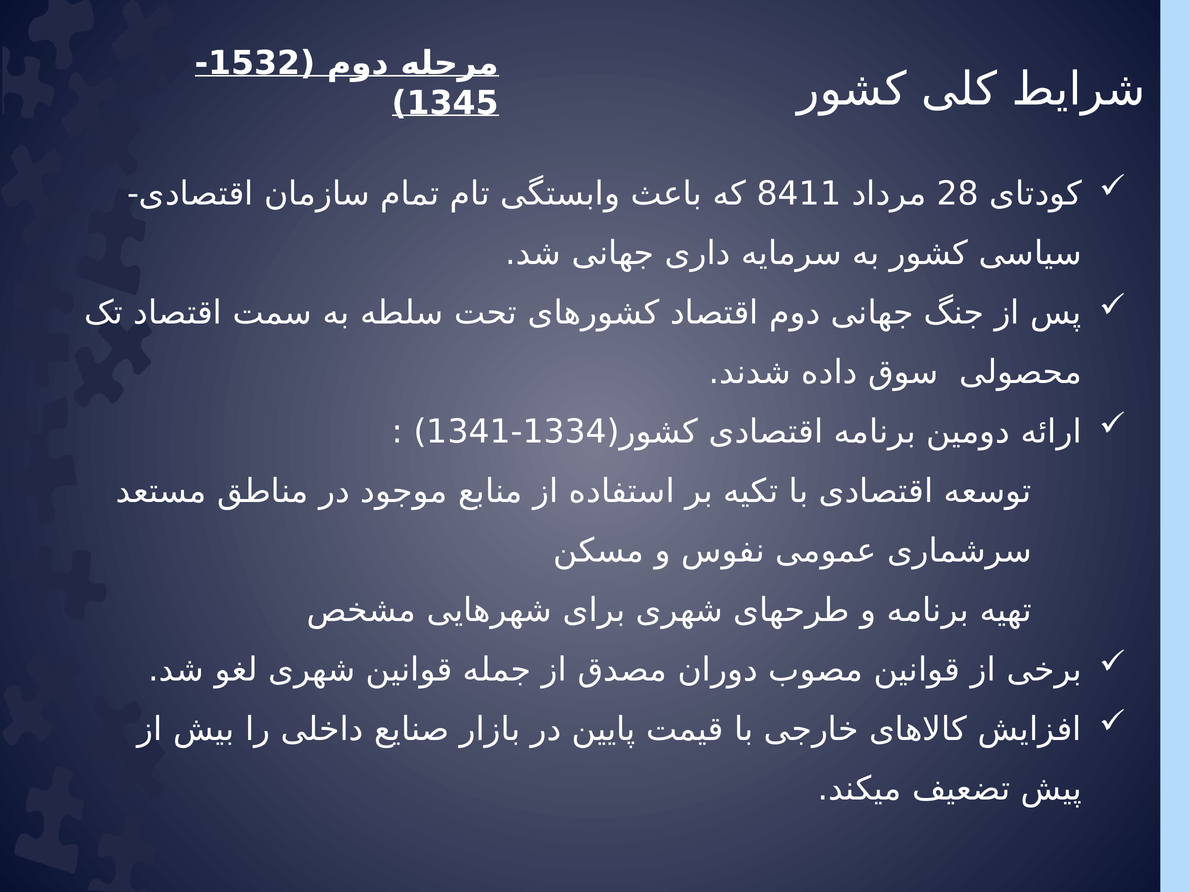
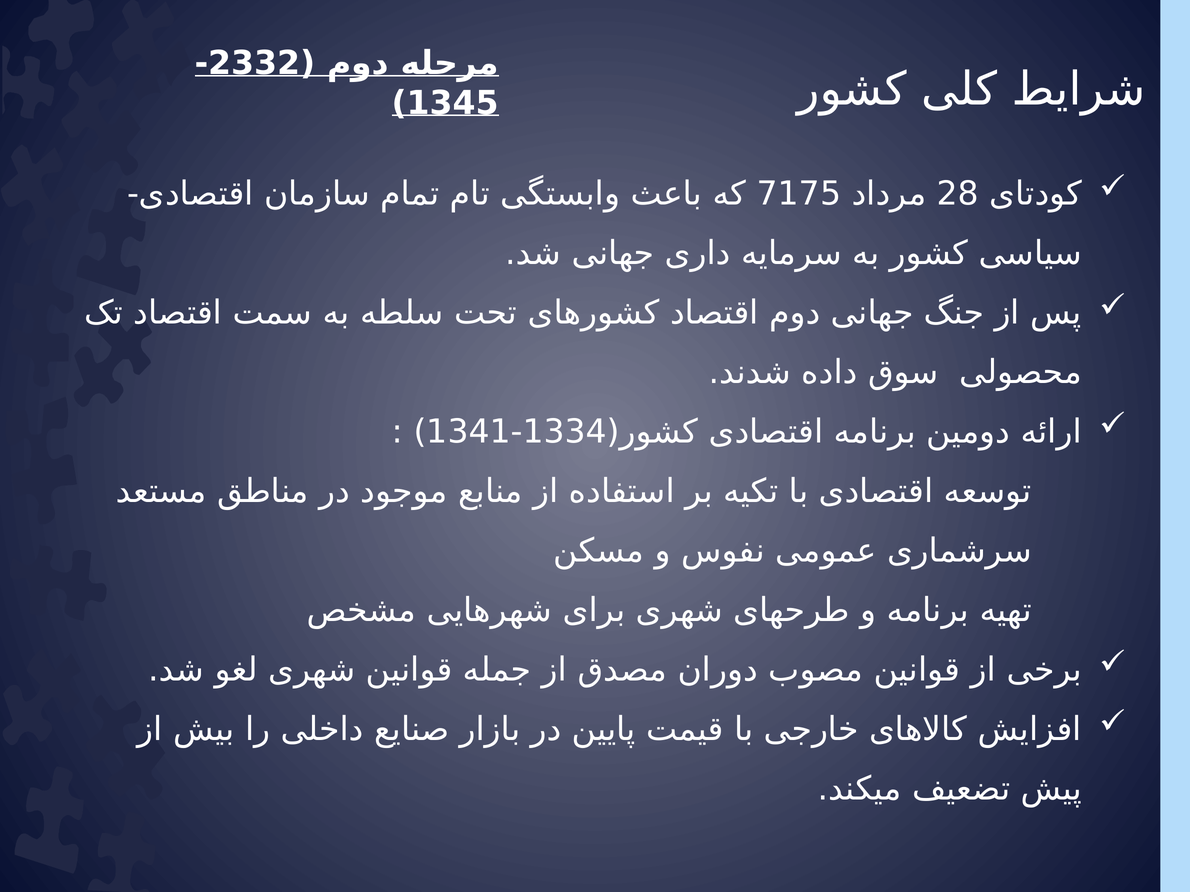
1532: 1532 -> 2332 (254, 64)
8411: 8411 -> 7175 (799, 194)
